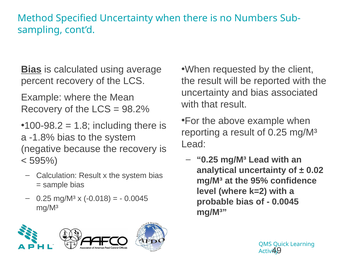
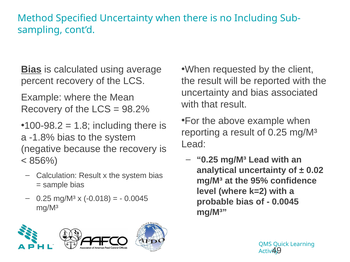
no Numbers: Numbers -> Including (256, 18)
595%: 595% -> 856% (43, 161)
